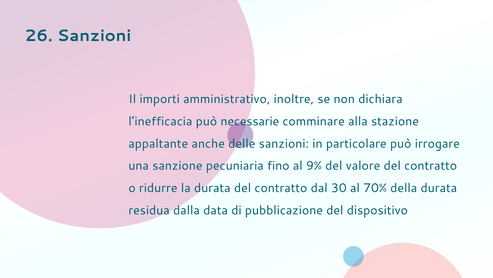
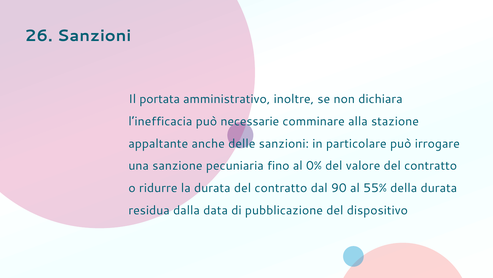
importi: importi -> portata (160, 99)
9%: 9% -> 0% (314, 165)
30: 30 -> 90 (339, 188)
70%: 70% -> 55% (375, 188)
